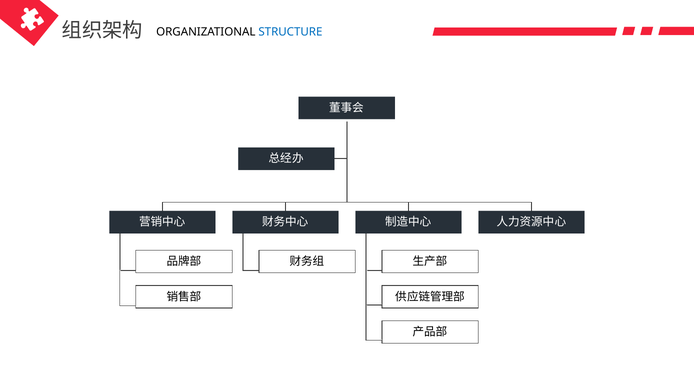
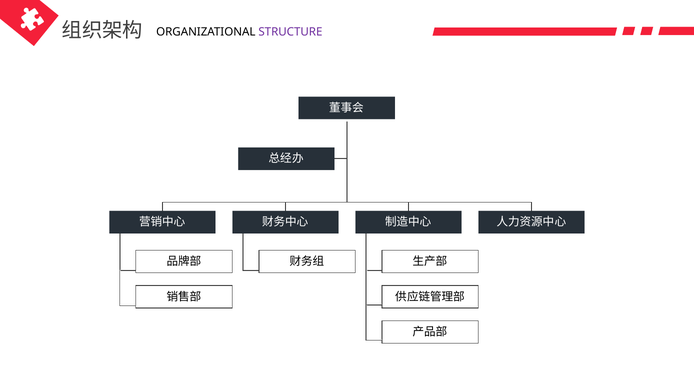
STRUCTURE colour: blue -> purple (290, 32)
